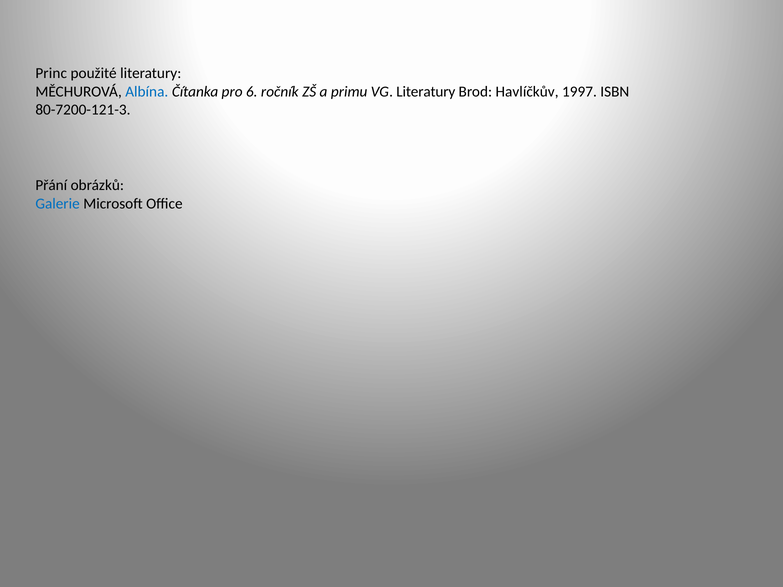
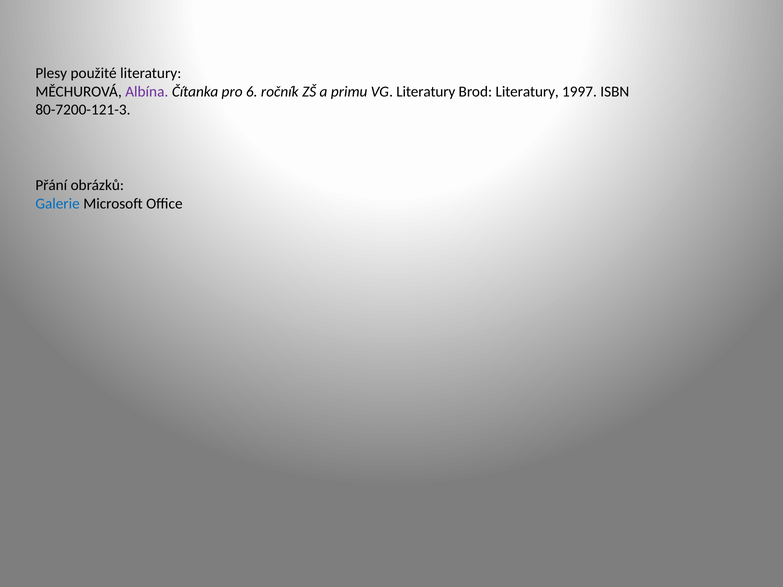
Princ: Princ -> Plesy (51, 73)
Albína colour: blue -> purple (147, 92)
Brod Havlíčkův: Havlíčkův -> Literatury (527, 92)
